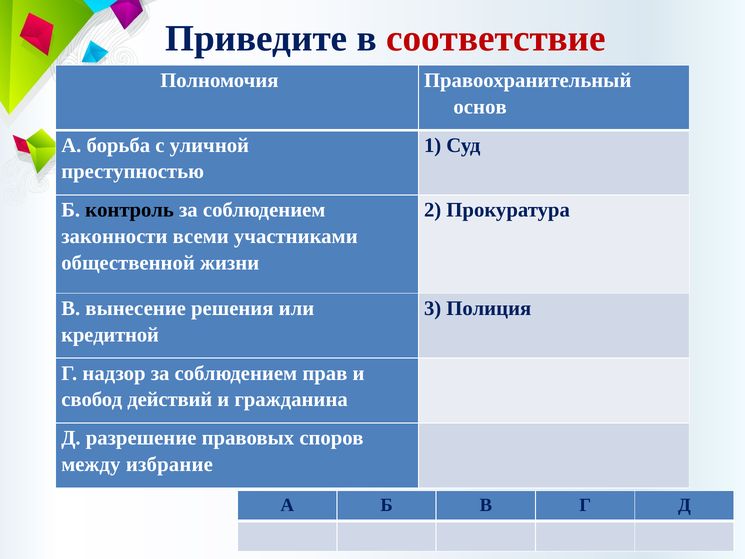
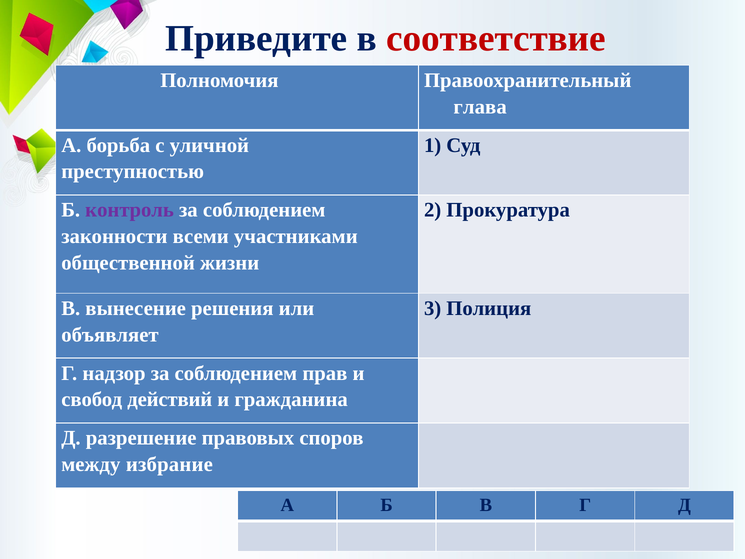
основ: основ -> глава (480, 107)
контроль colour: black -> purple (130, 210)
кредитной: кредитной -> объявляет (110, 335)
